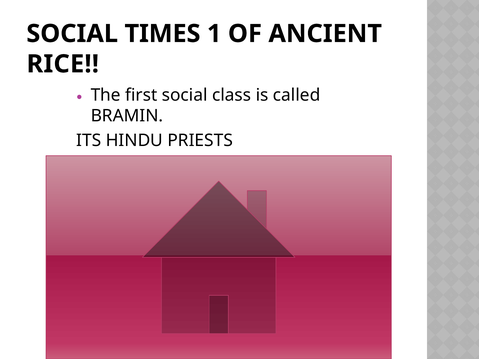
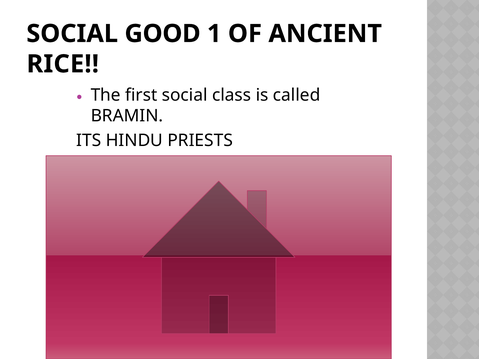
TIMES: TIMES -> GOOD (163, 34)
